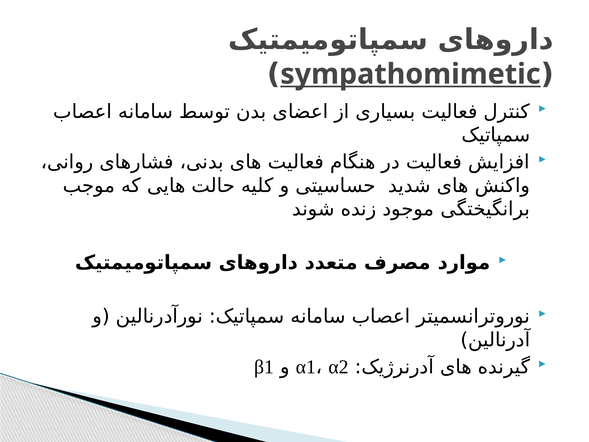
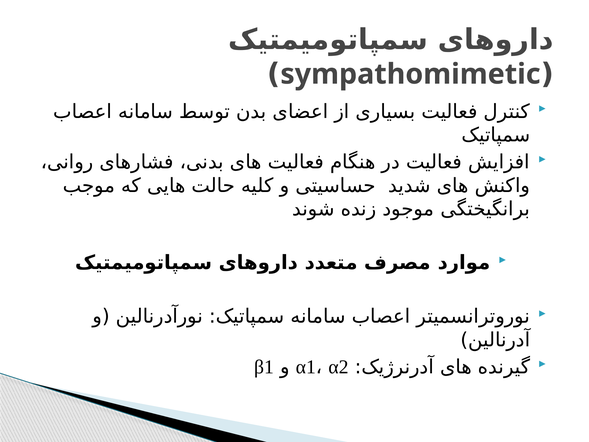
sympathomimetic underline: present -> none (410, 74)
